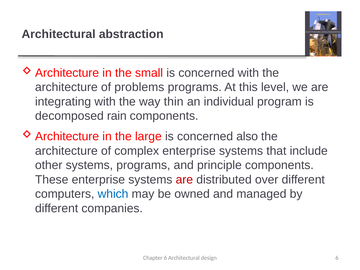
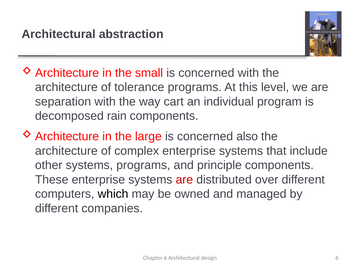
problems: problems -> tolerance (139, 87)
integrating: integrating -> separation (63, 102)
thin: thin -> cart (174, 102)
which colour: blue -> black (113, 194)
